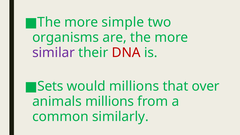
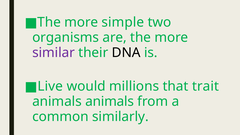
DNA colour: red -> black (126, 53)
Sets: Sets -> Live (50, 86)
over: over -> trait (206, 86)
animals millions: millions -> animals (110, 101)
